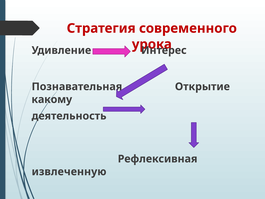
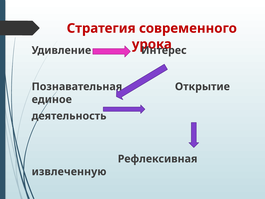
какому: какому -> единое (52, 99)
